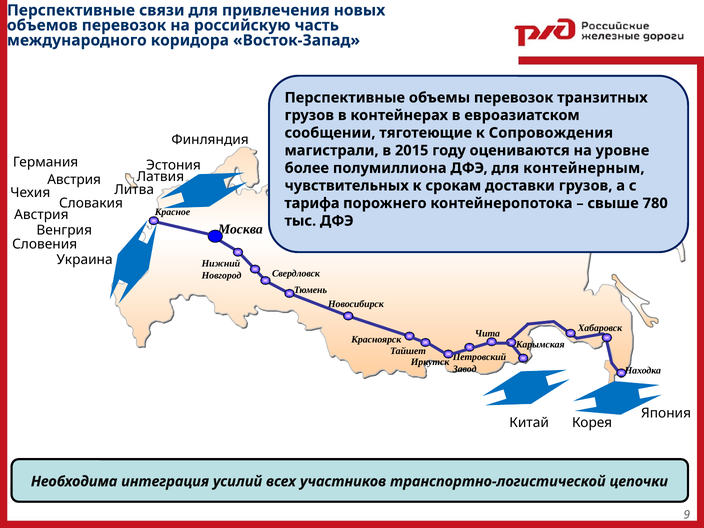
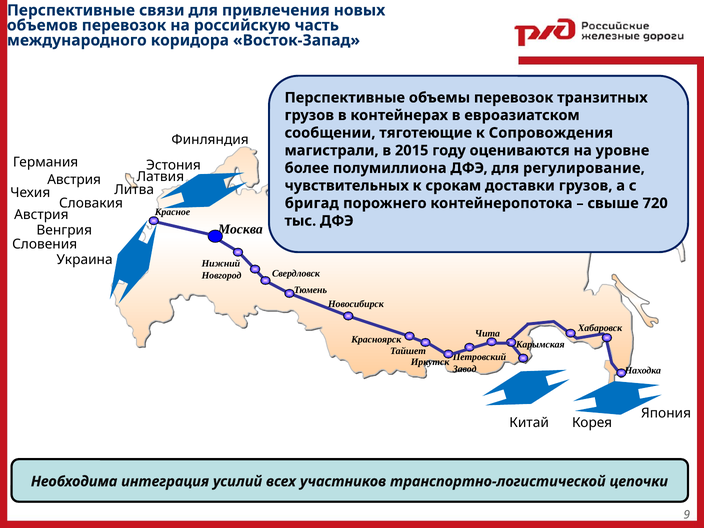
контейнерным: контейнерным -> регулирование (584, 168)
тарифа: тарифа -> бригад (312, 203)
780: 780 -> 720 (655, 203)
